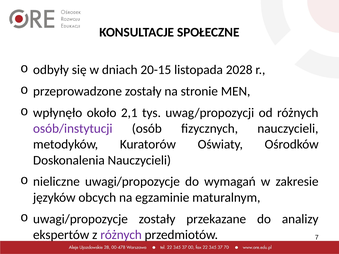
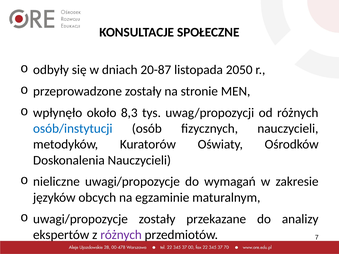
20-15: 20-15 -> 20-87 (156, 70)
2028: 2028 -> 2050 (239, 70)
2,1: 2,1 -> 8,3 (129, 113)
osób/instytucji colour: purple -> blue (73, 129)
